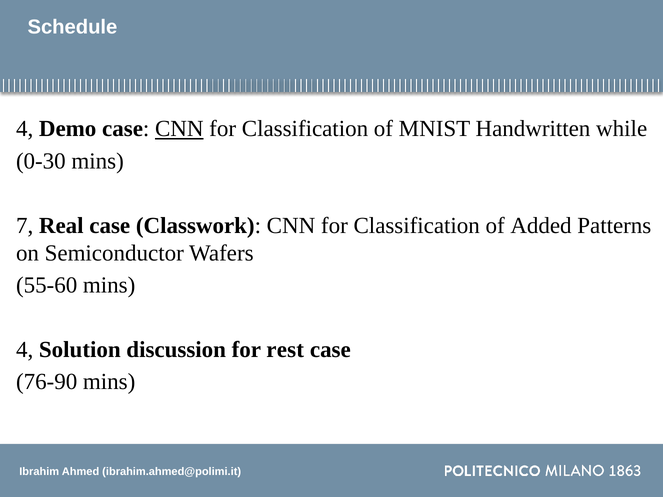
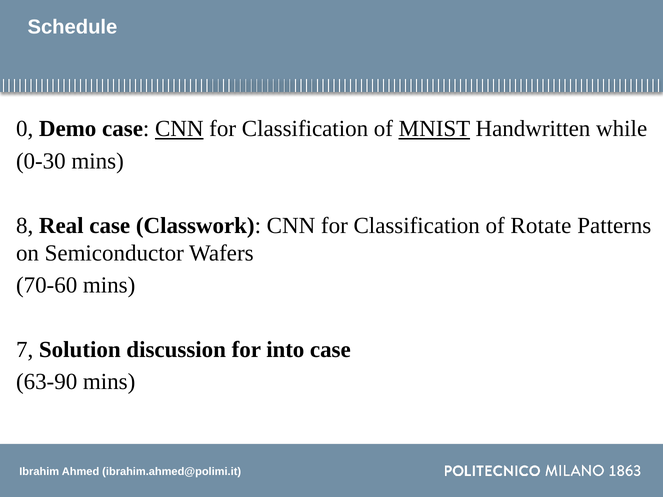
4: 4 -> 0 (25, 129)
MNIST underline: none -> present (434, 129)
7: 7 -> 8 (25, 226)
Added: Added -> Rotate (541, 226)
55-60: 55-60 -> 70-60 (47, 285)
4: 4 -> 7 (25, 350)
rest: rest -> into (285, 350)
76-90: 76-90 -> 63-90 (47, 382)
